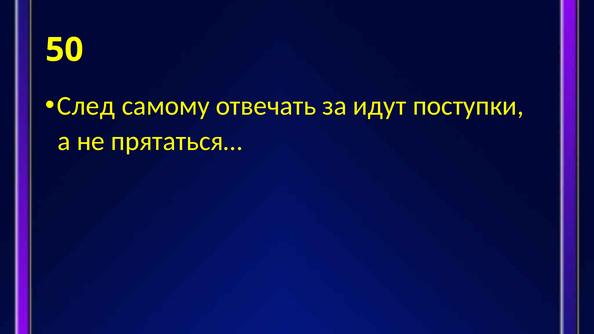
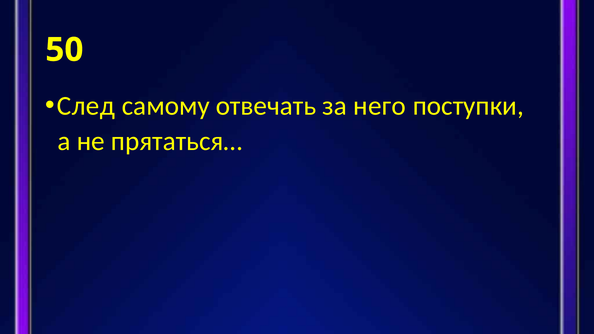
идут: идут -> него (380, 106)
